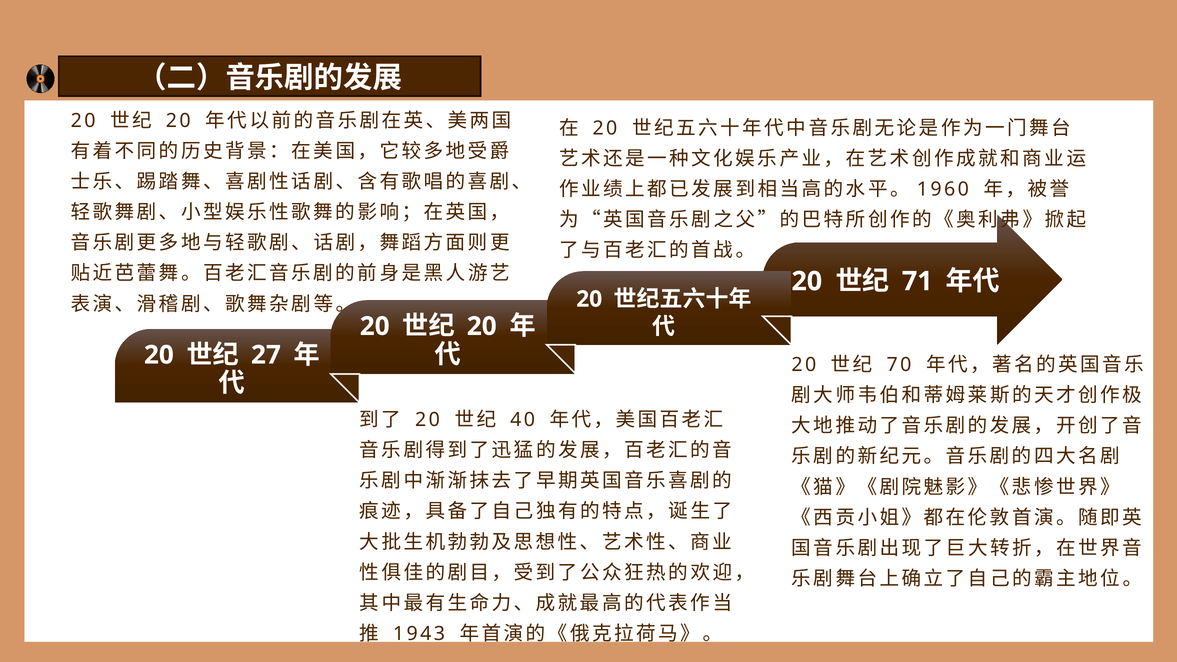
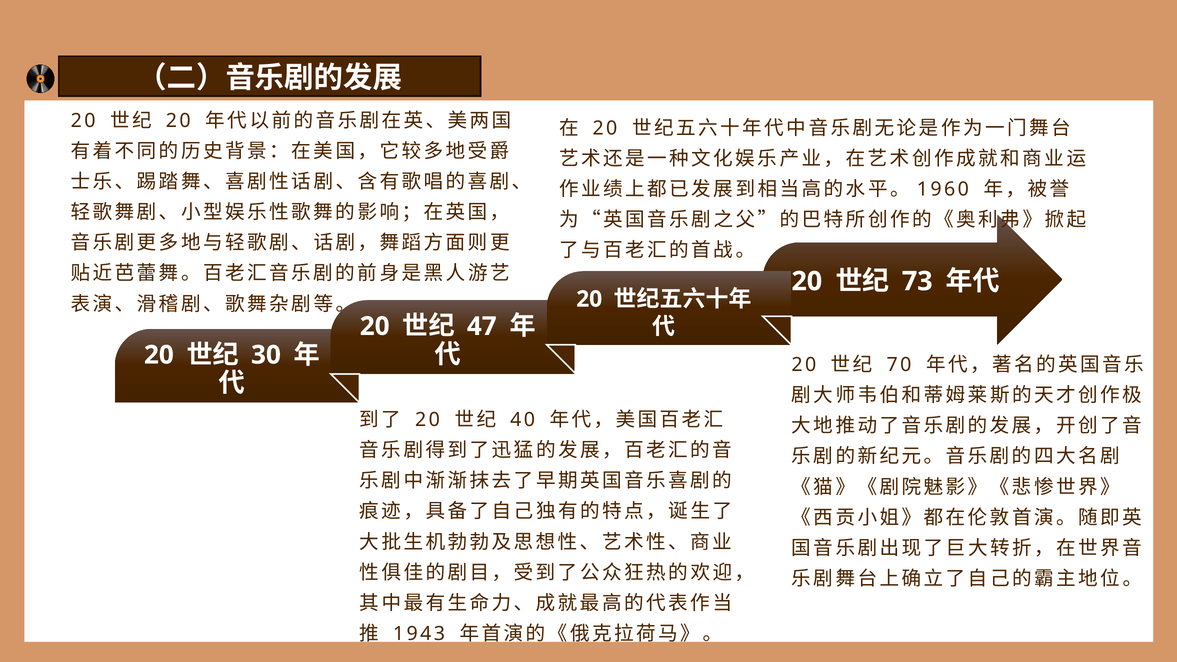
71: 71 -> 73 (917, 281)
20: 20 -> 47 (482, 326)
27: 27 -> 30 (266, 355)
